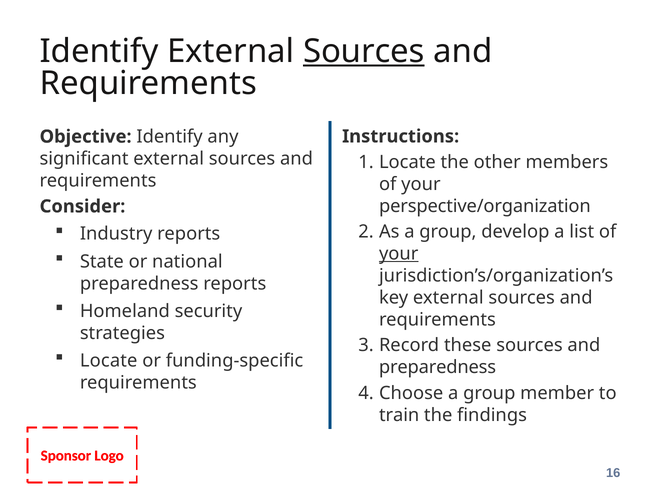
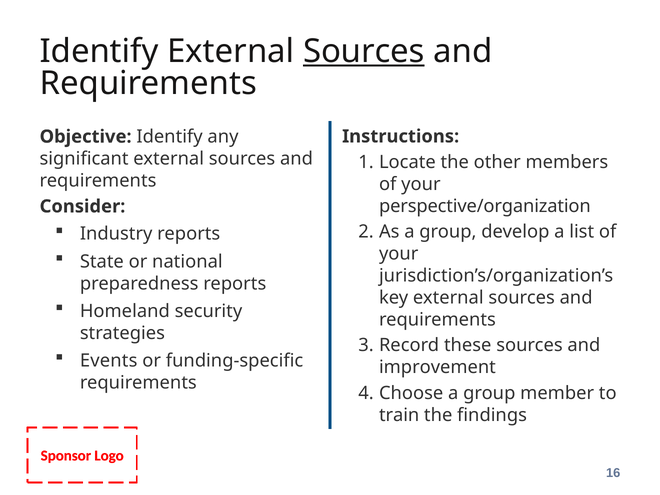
your underline: present -> none (399, 254)
Locate: Locate -> Events (109, 361)
preparedness: preparedness -> improvement (437, 367)
